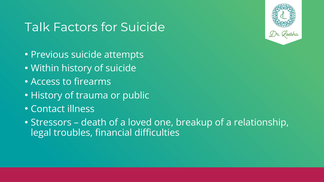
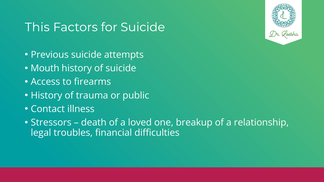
Talk: Talk -> This (37, 27)
Within: Within -> Mouth (45, 68)
